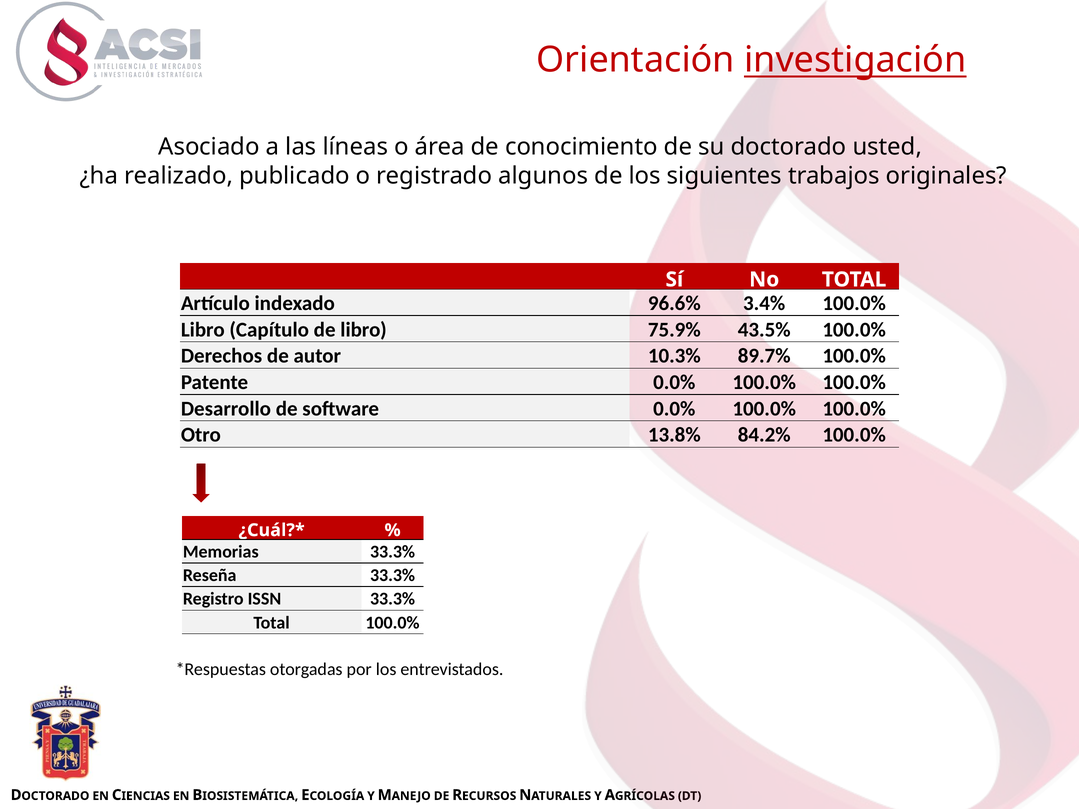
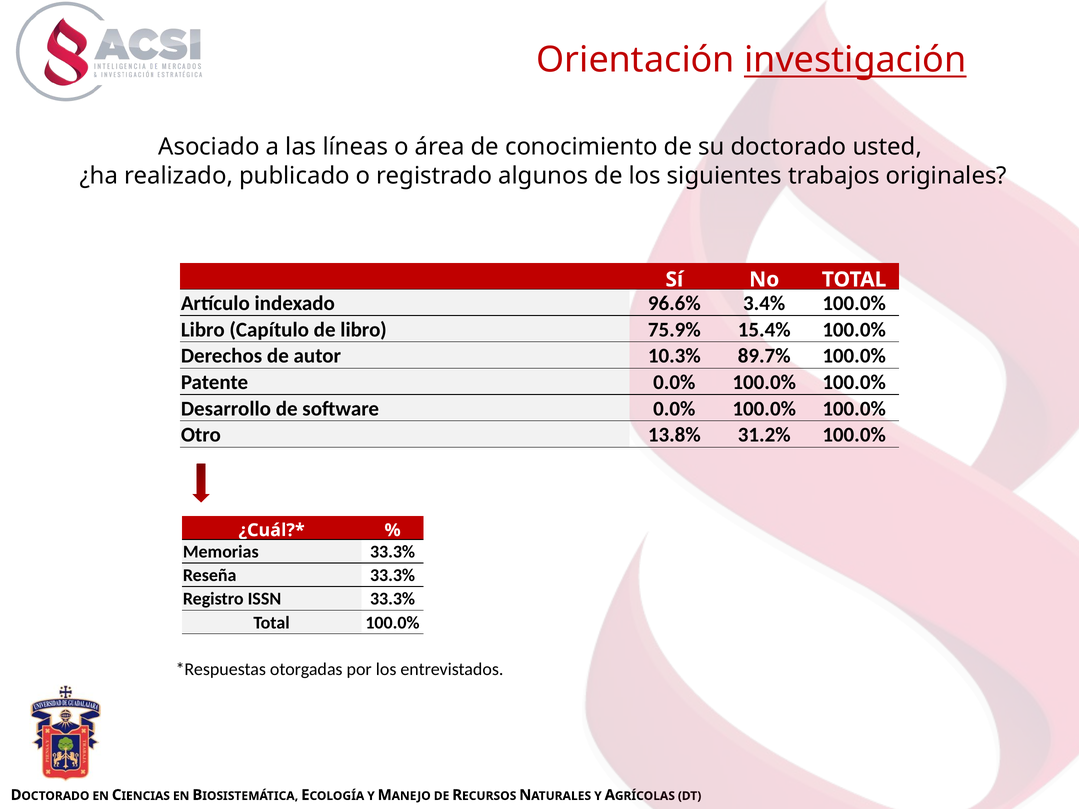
43.5%: 43.5% -> 15.4% (764, 330)
84.2%: 84.2% -> 31.2% (764, 435)
